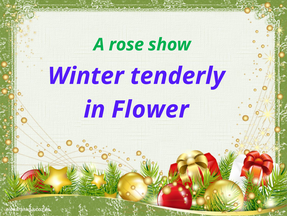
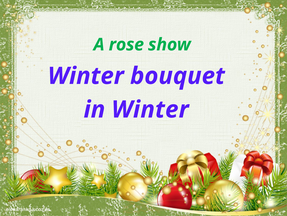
tenderly: tenderly -> bouquet (177, 76)
in Flower: Flower -> Winter (150, 109)
